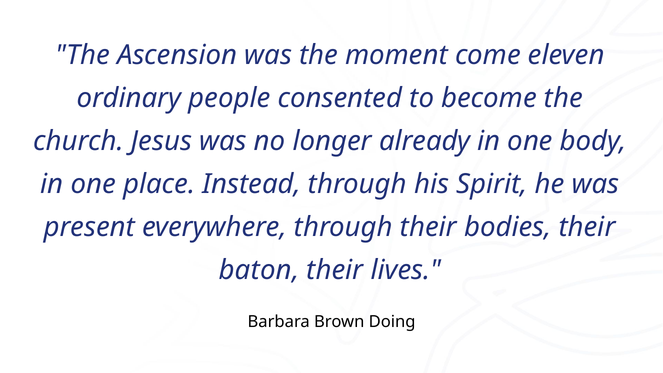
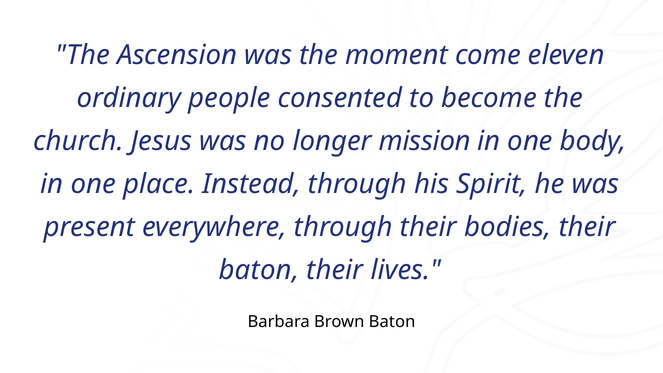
already: already -> mission (425, 141)
Brown Doing: Doing -> Baton (392, 321)
